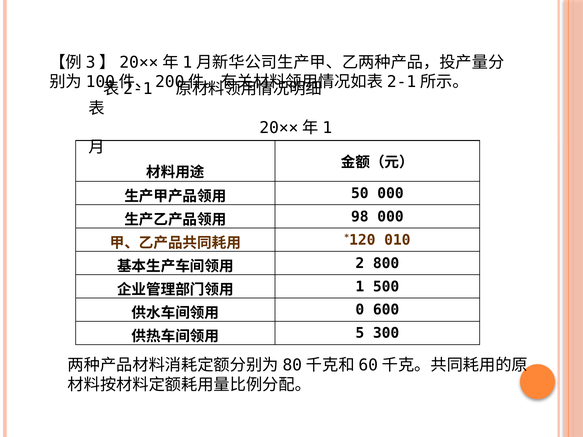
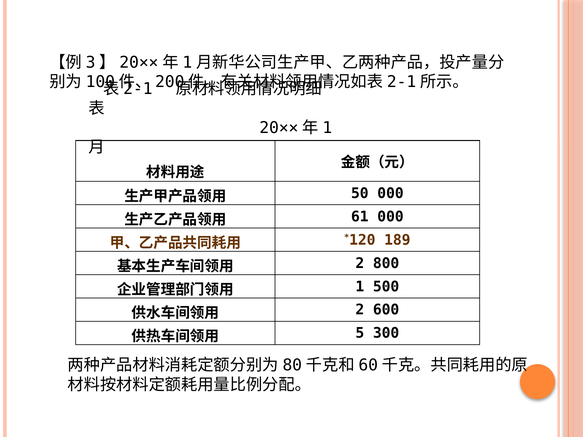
98: 98 -> 61 (360, 217)
010: 010 -> 189 (397, 240)
0: 0 -> 2 (360, 310)
